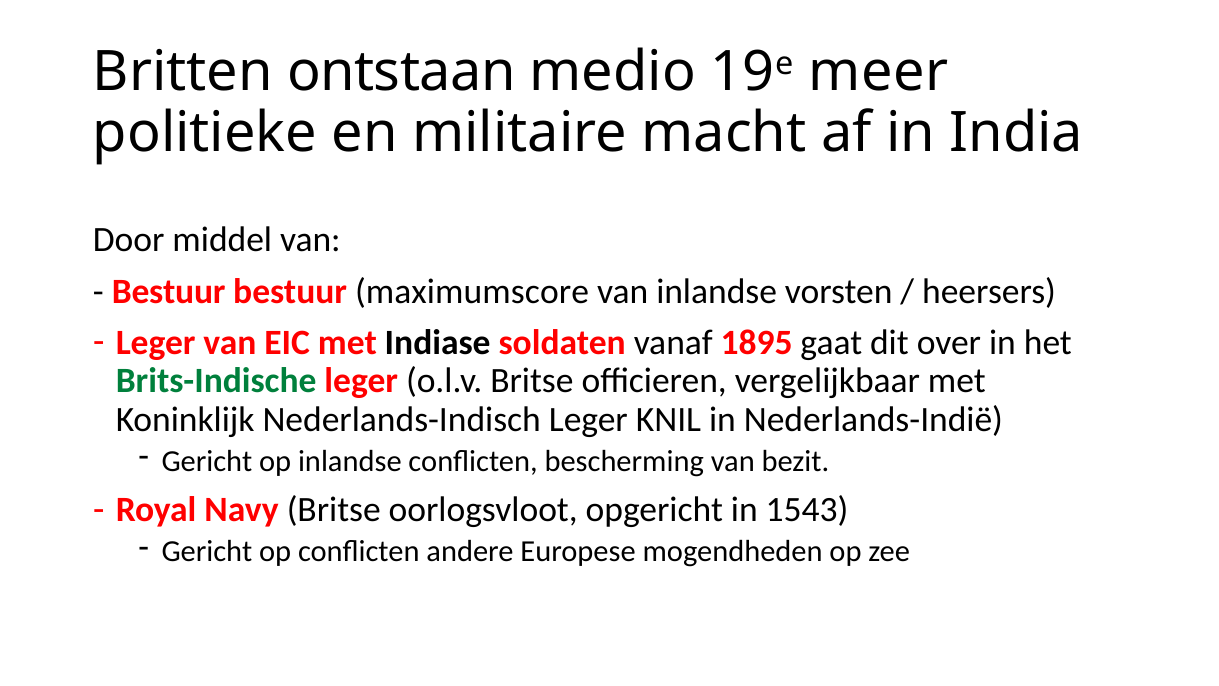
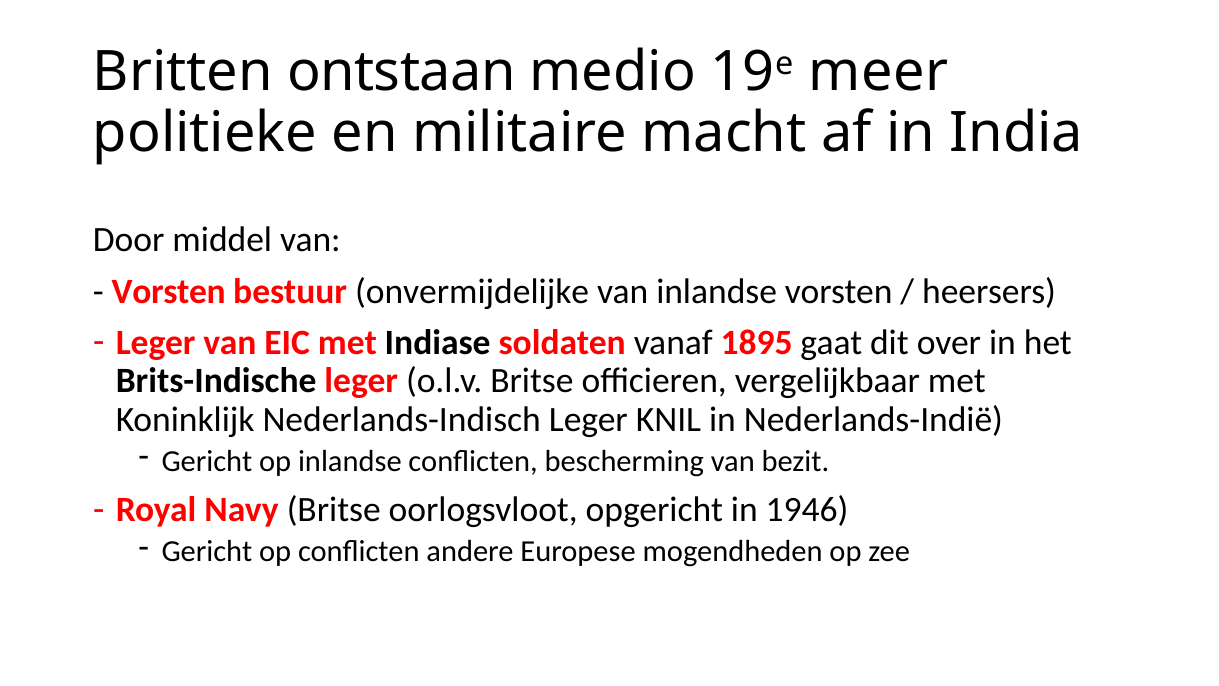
Bestuur: Bestuur -> Vorsten (169, 291)
maximumscore: maximumscore -> onvermijdelijke (472, 291)
Brits-Indische colour: green -> black (216, 381)
1543: 1543 -> 1946 (807, 509)
